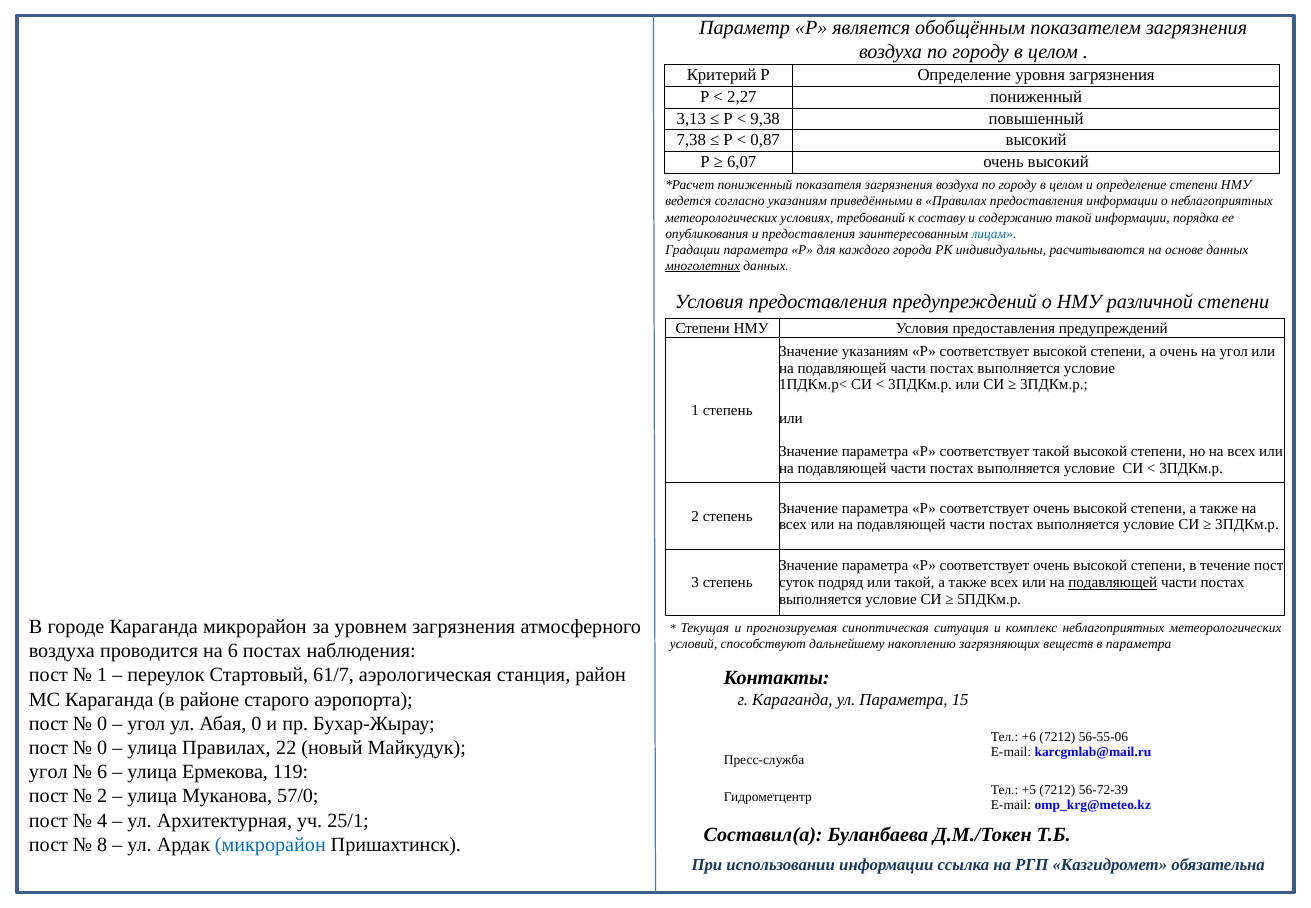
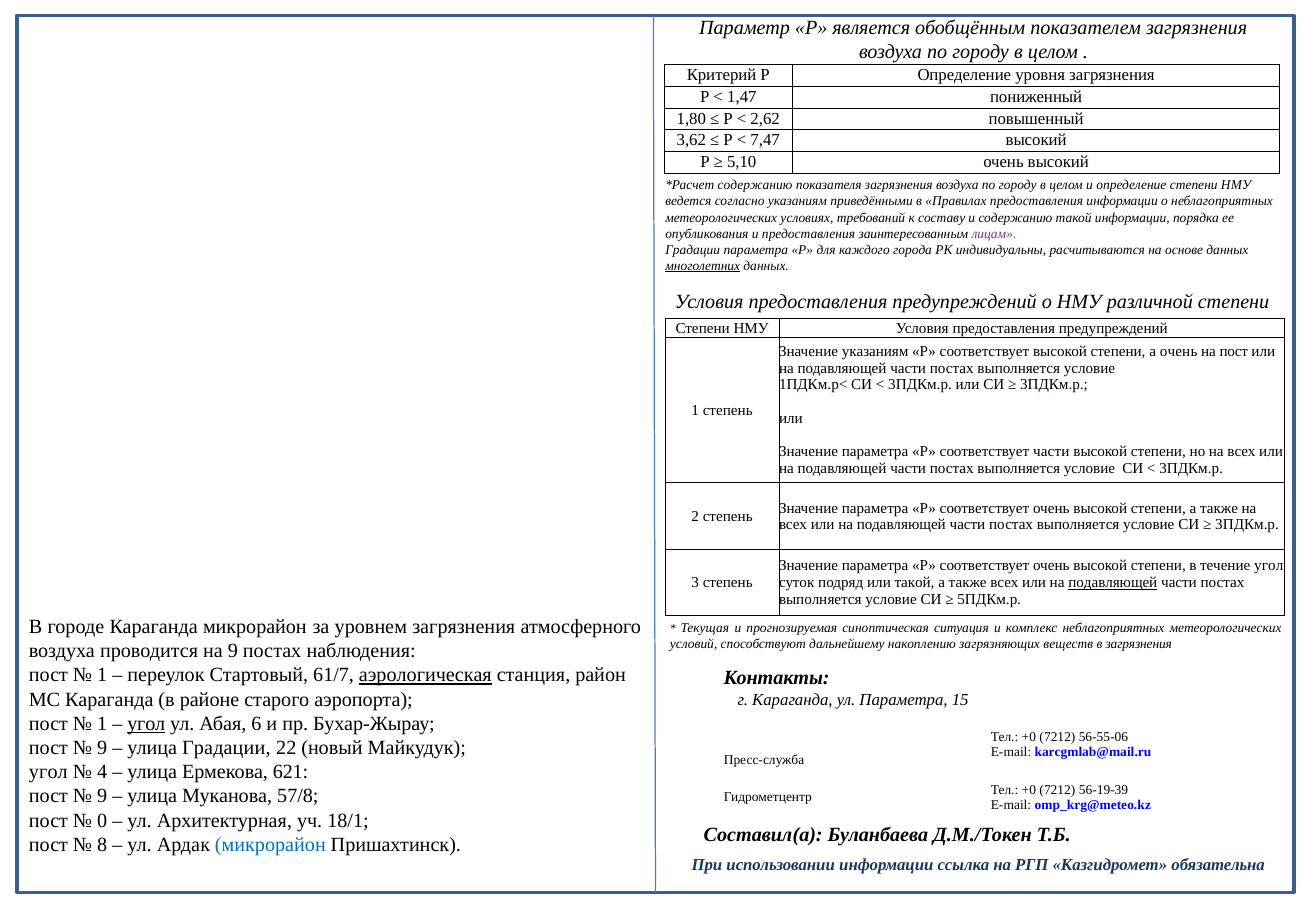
2,27: 2,27 -> 1,47 (742, 97)
3,13: 3,13 -> 1,80 (691, 119)
9,38: 9,38 -> 2,62 (765, 119)
7,38: 7,38 -> 3,62 (691, 140)
0,87: 0,87 -> 7,47 (765, 140)
6,07: 6,07 -> 5,10 (742, 162)
пониженный: пониженный -> содержанию (755, 185)
лицам colour: blue -> purple (994, 234)
на угол: угол -> пост (1234, 351)
соответствует такой: такой -> части (1051, 452)
течение пост: пост -> угол (1269, 566)
в параметра: параметра -> загрязнения (1139, 644)
на 6: 6 -> 9 (233, 651)
аэрологическая underline: none -> present (425, 675)
0: 0 -> 1 (102, 723)
угол underline: none -> present (146, 723)
Абая 0: 0 -> 6 (256, 723)
+6: +6 -> +0 (1029, 737)
0: 0 -> 9 (102, 748)
улица Правилах: Правилах -> Градации (226, 748)
6: 6 -> 4 (102, 772)
119: 119 -> 621 (291, 772)
+5: +5 -> +0 (1029, 789)
56-72-39: 56-72-39 -> 56-19-39 (1104, 789)
2: 2 -> 9 (102, 796)
57/0: 57/0 -> 57/8 (298, 796)
4: 4 -> 0 (102, 820)
25/1: 25/1 -> 18/1 (348, 820)
